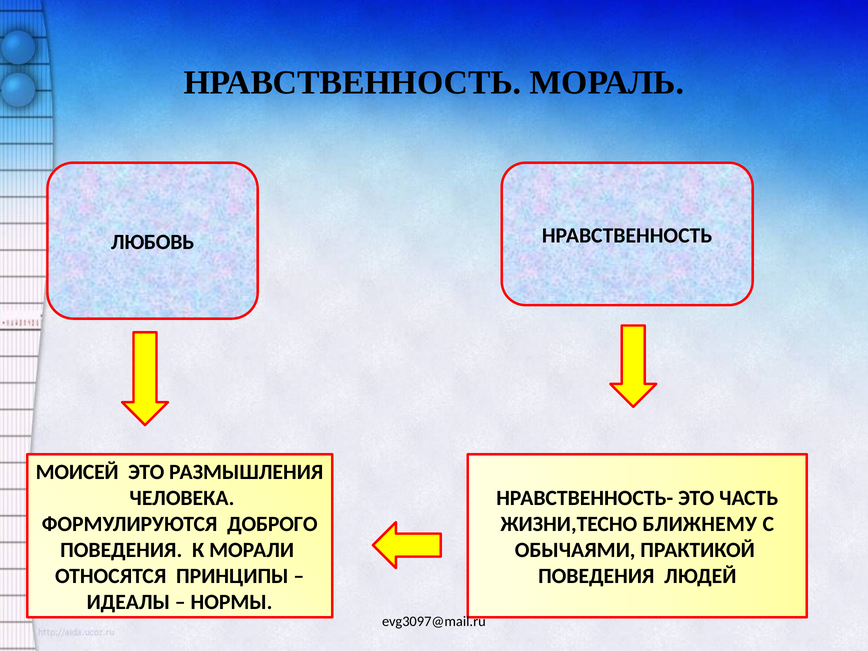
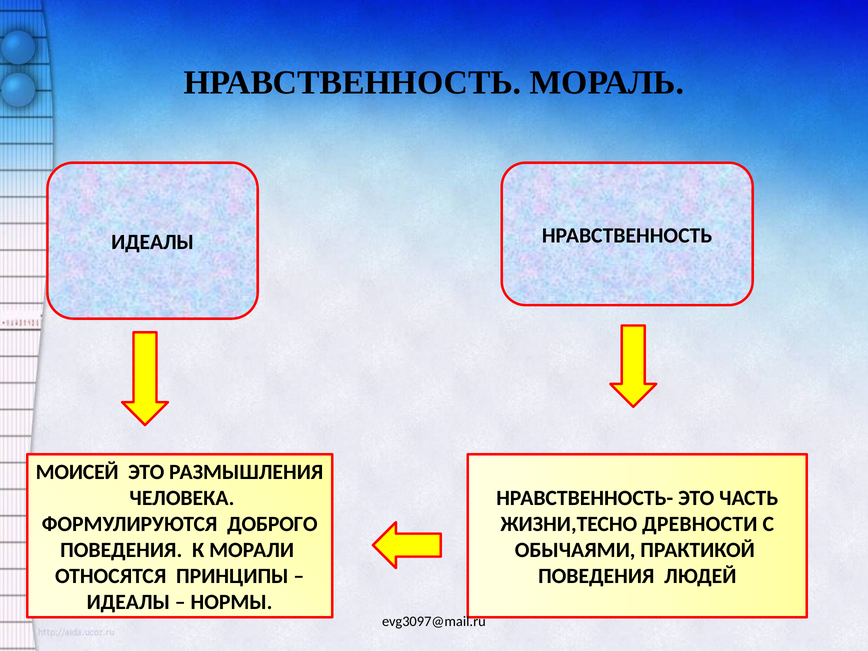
ЛЮБОВЬ: ЛЮБОВЬ -> ИДЕАЛЫ (153, 242)
БЛИЖНЕМУ: БЛИЖНЕМУ -> ДРЕВНОСТИ (700, 524)
